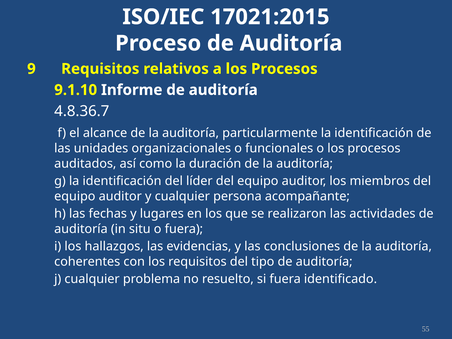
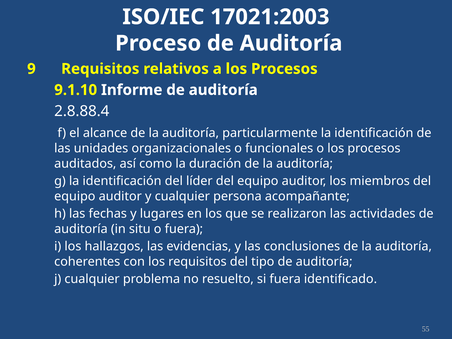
17021:2015: 17021:2015 -> 17021:2003 (270, 17)
4.8.36.7: 4.8.36.7 -> 2.8.88.4 (82, 111)
